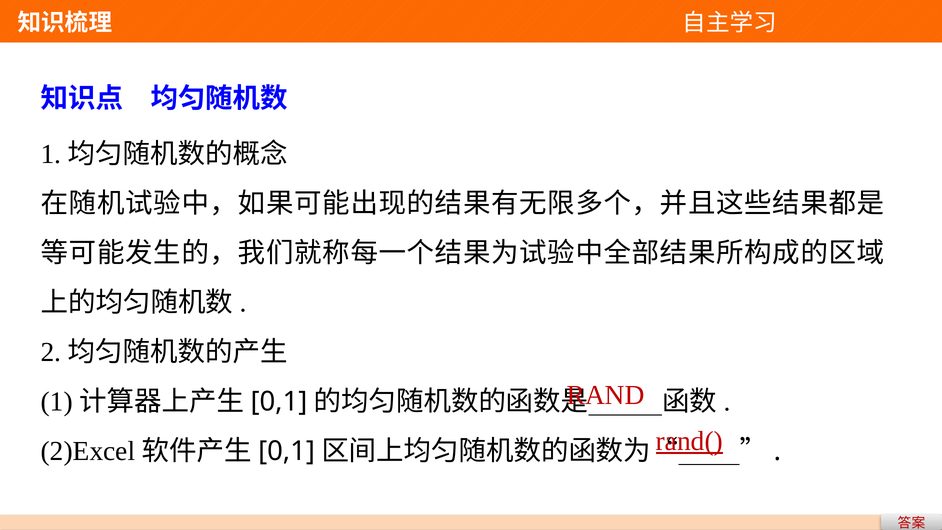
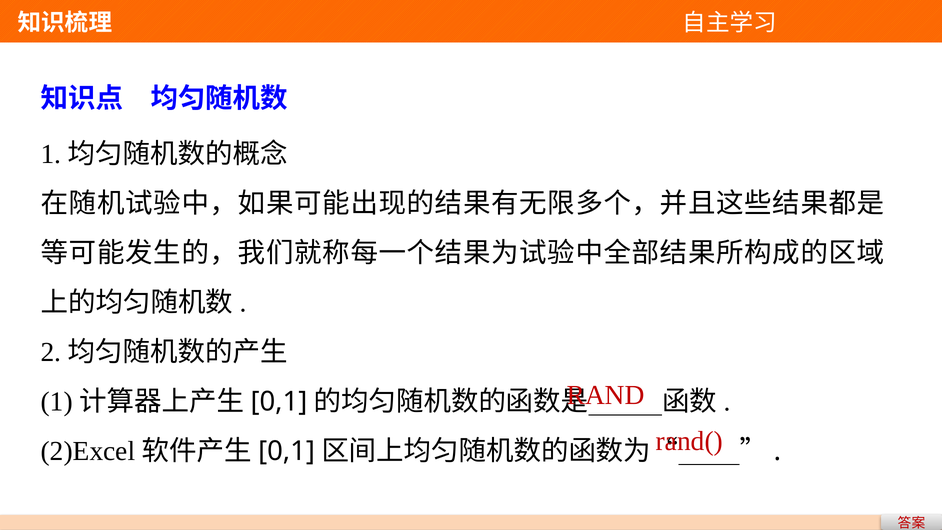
rand( underline: present -> none (689, 441)
